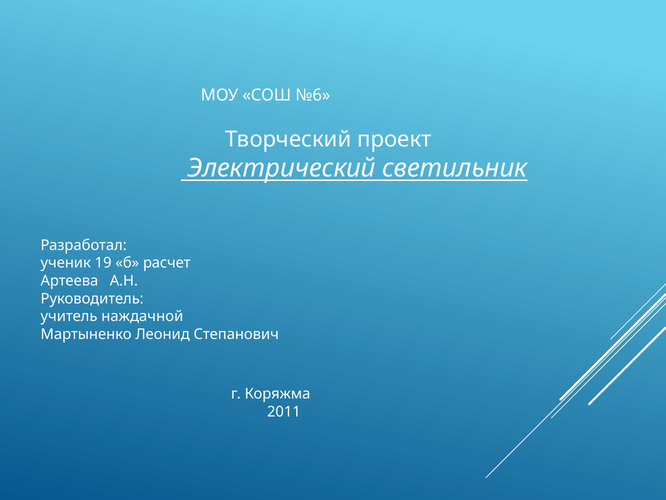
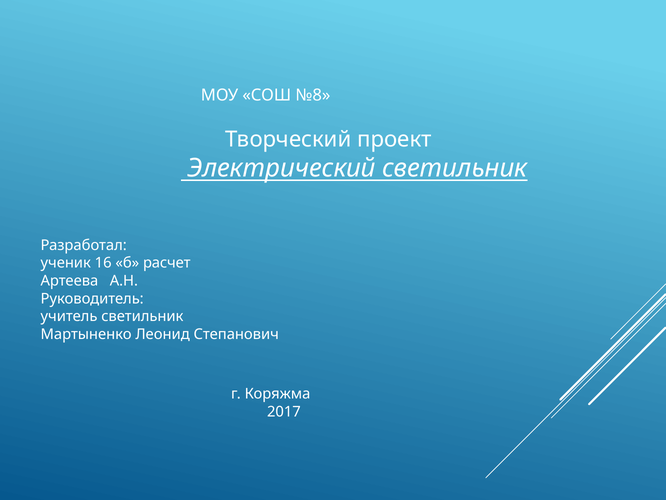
№6: №6 -> №8 (313, 95)
19: 19 -> 16 (103, 263)
учитель наждачной: наждачной -> светильник (142, 316)
2011: 2011 -> 2017 (284, 412)
